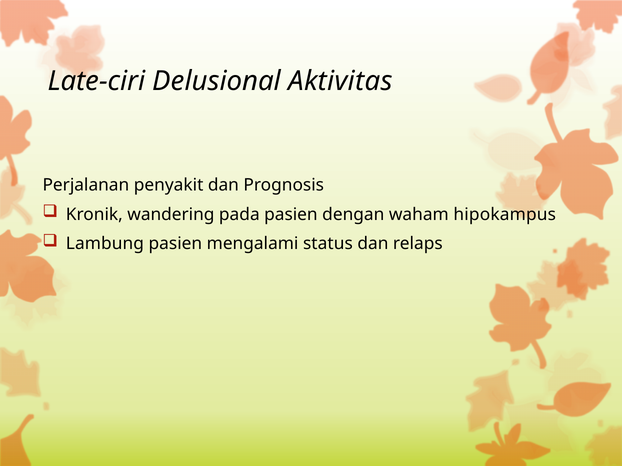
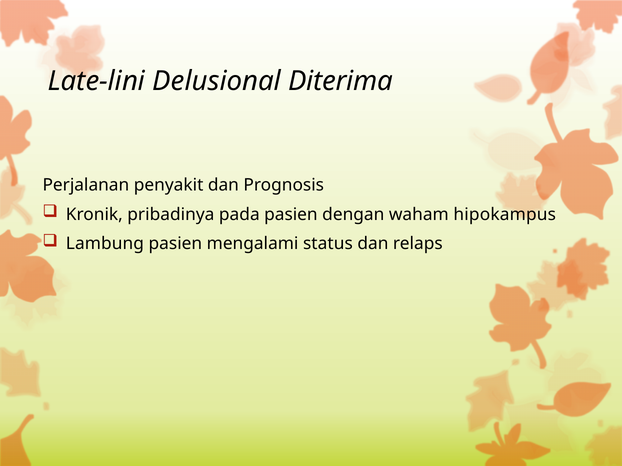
Late-ciri: Late-ciri -> Late-lini (96, 81)
Aktivitas: Aktivitas -> Diterima (341, 81)
wandering: wandering -> pribadinya (171, 215)
